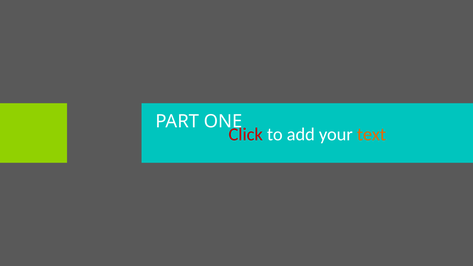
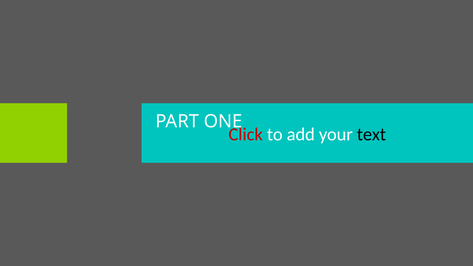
text colour: orange -> black (371, 134)
